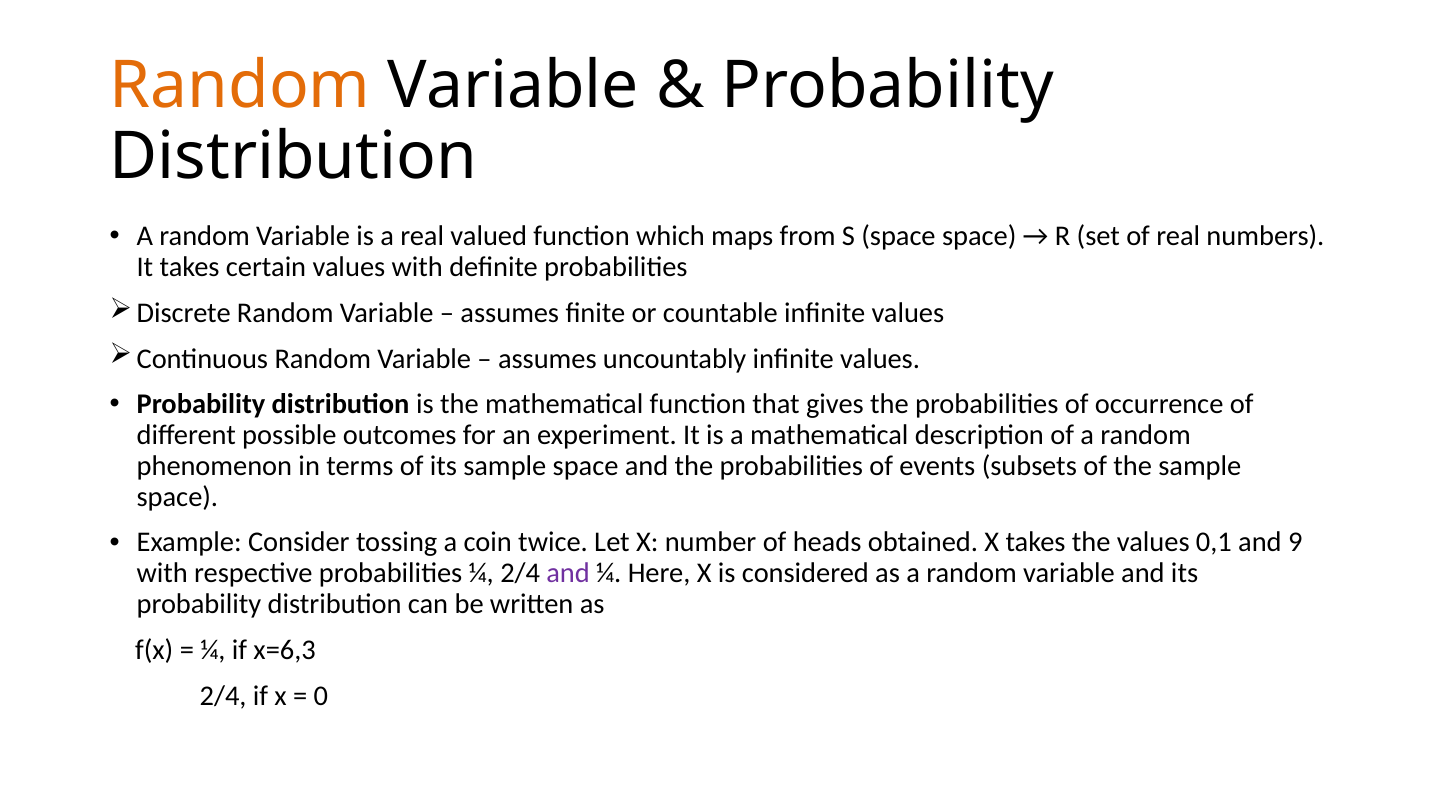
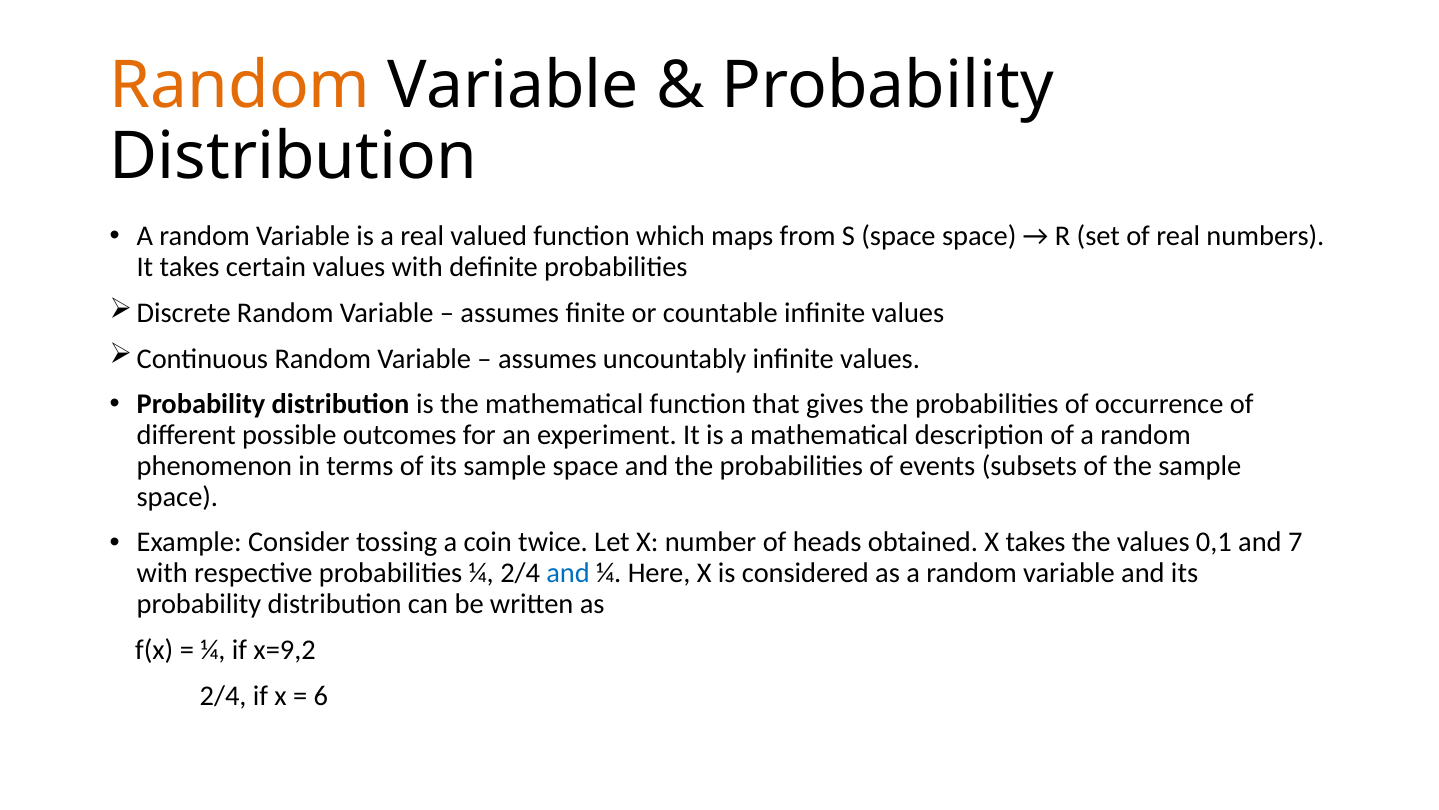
9: 9 -> 7 (1295, 542)
and colour: purple -> blue (568, 573)
x=6,3: x=6,3 -> x=9,2 (285, 649)
0: 0 -> 6 (321, 695)
